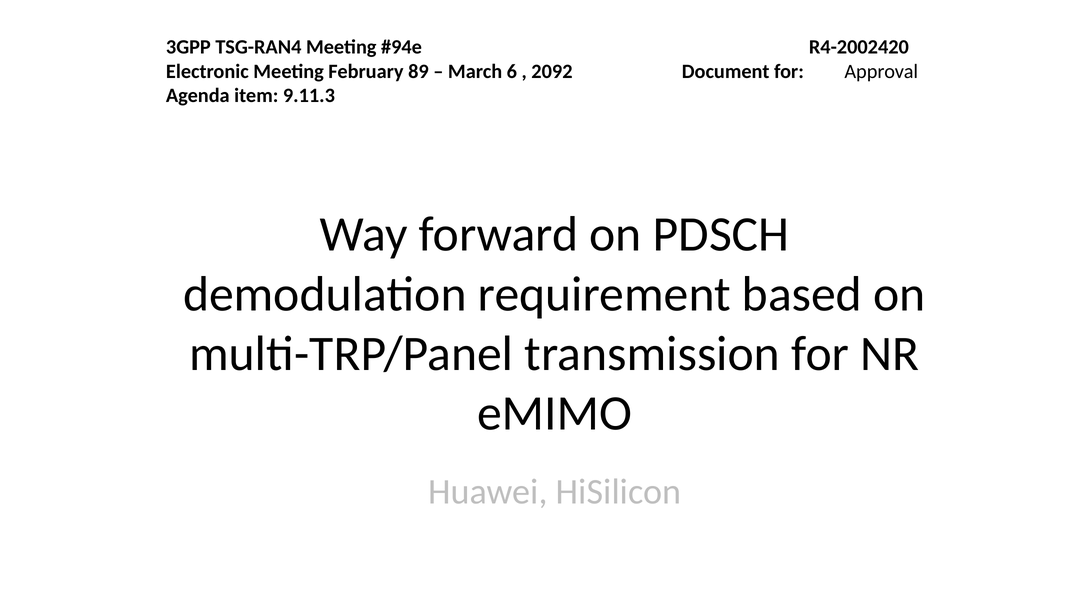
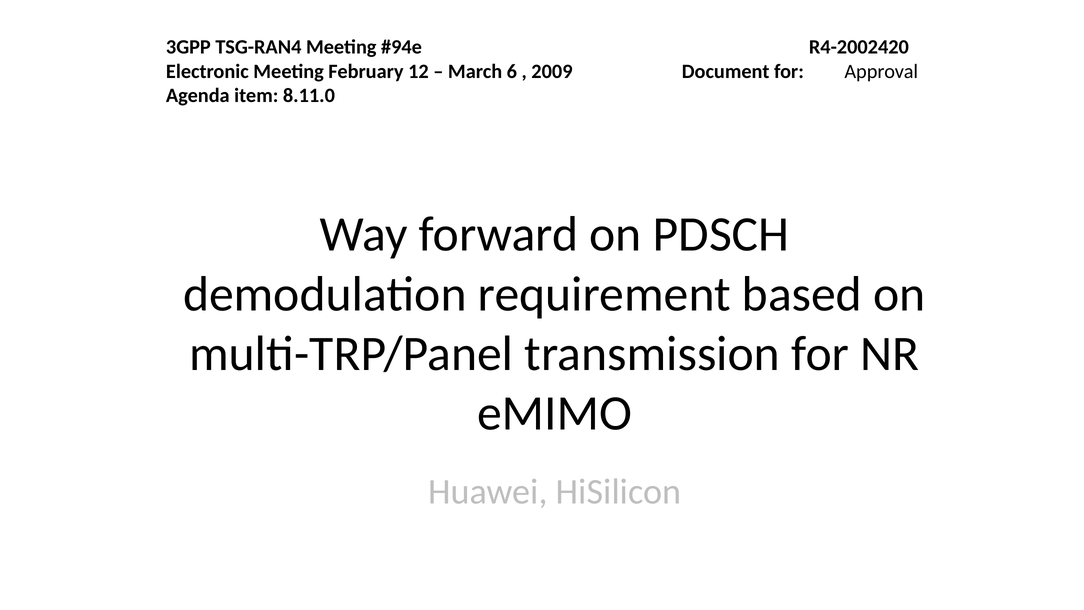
89: 89 -> 12 (418, 71)
2092: 2092 -> 2009 (552, 71)
9.11.3: 9.11.3 -> 8.11.0 (309, 96)
